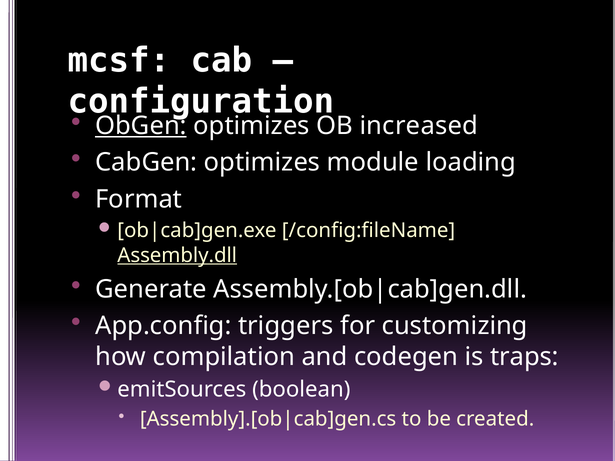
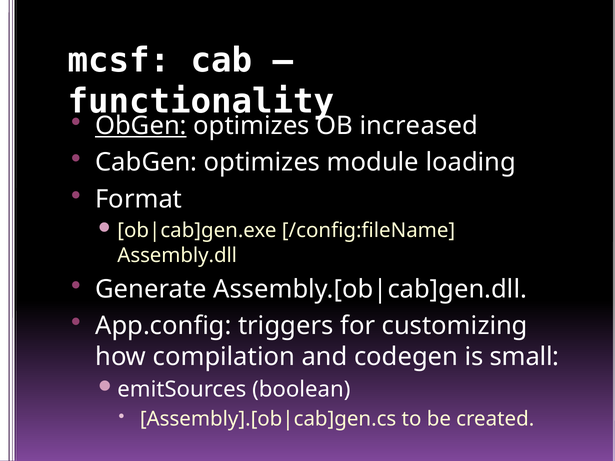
configuration: configuration -> functionality (201, 101)
Assembly.dll underline: present -> none (177, 255)
traps: traps -> small (525, 357)
